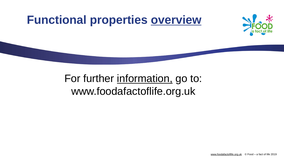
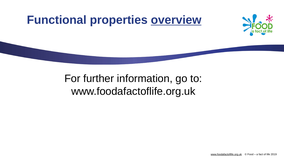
information underline: present -> none (145, 79)
